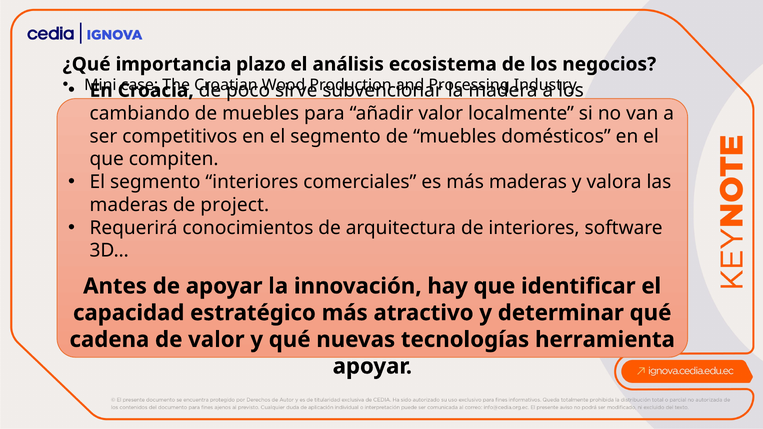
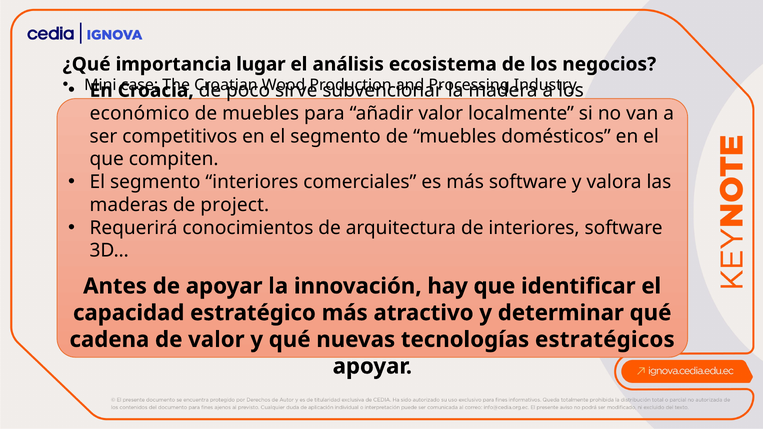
plazo: plazo -> lugar (261, 64)
cambiando: cambiando -> económico (140, 113)
más maderas: maderas -> software (528, 182)
herramienta: herramienta -> estratégicos (605, 340)
